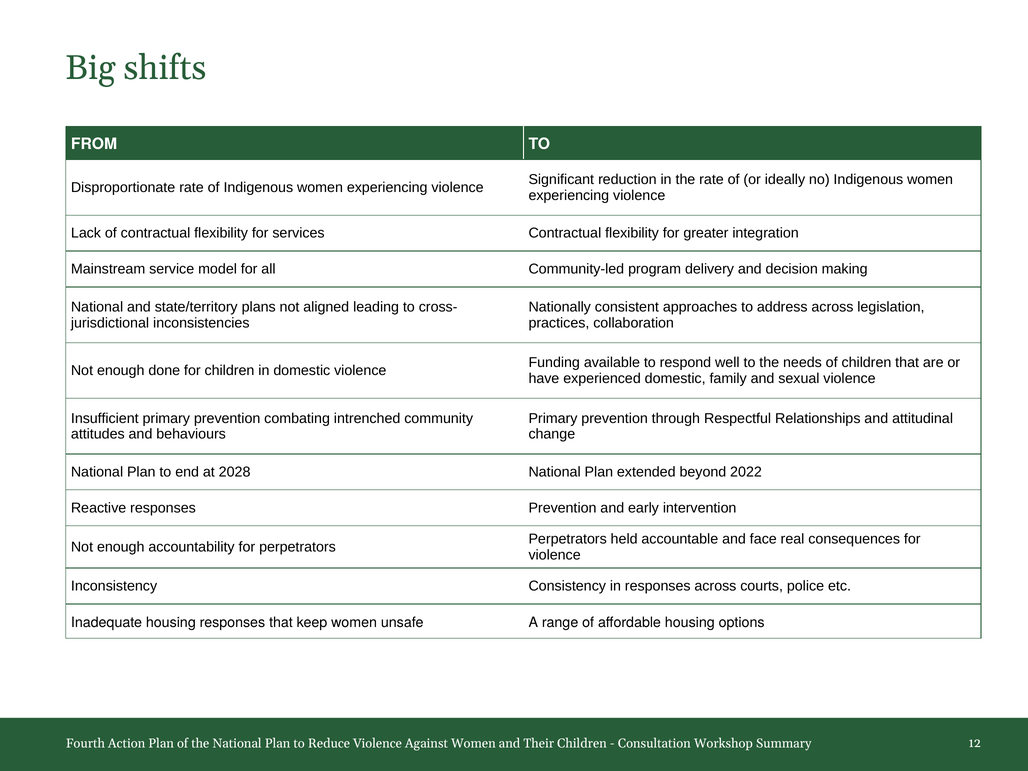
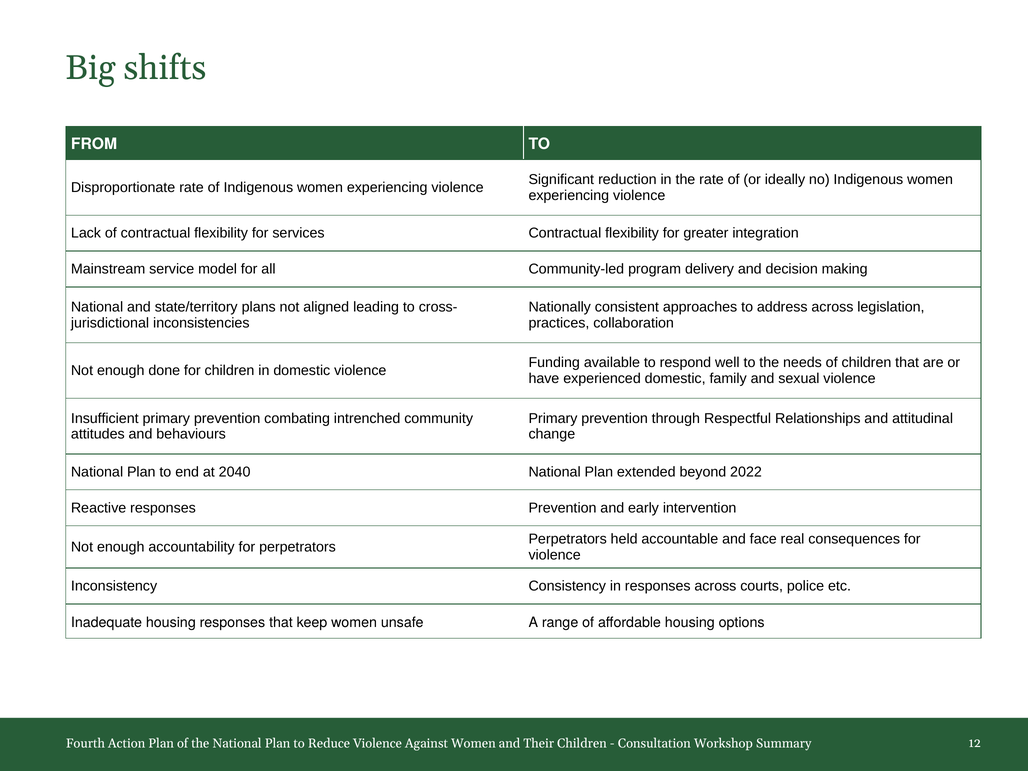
2028: 2028 -> 2040 (235, 472)
